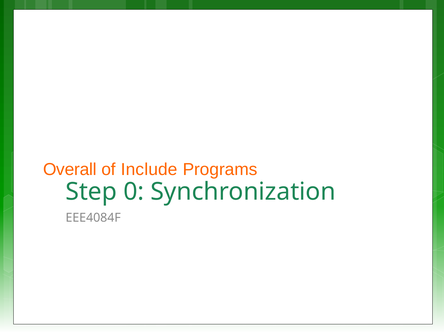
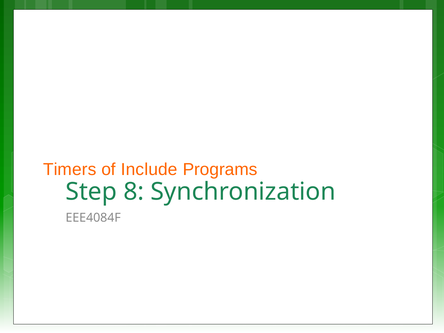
Overall: Overall -> Timers (70, 169)
0: 0 -> 8 (134, 192)
